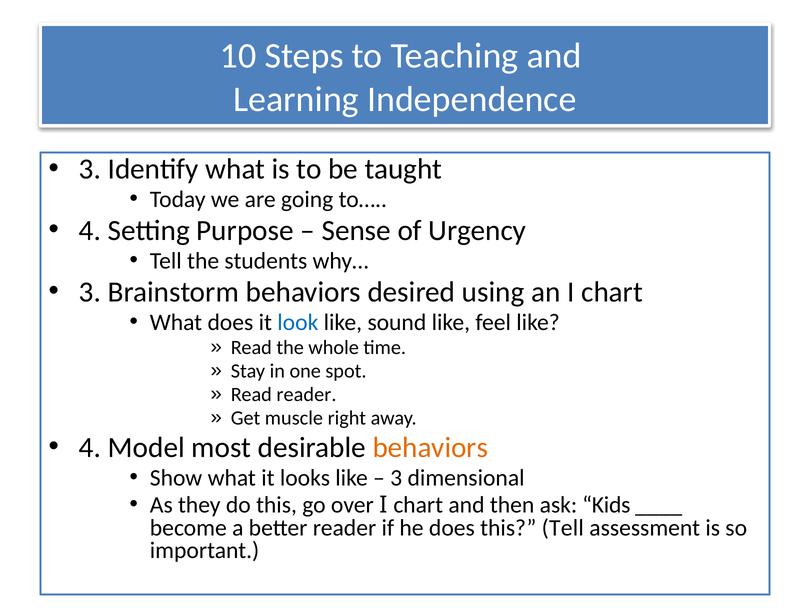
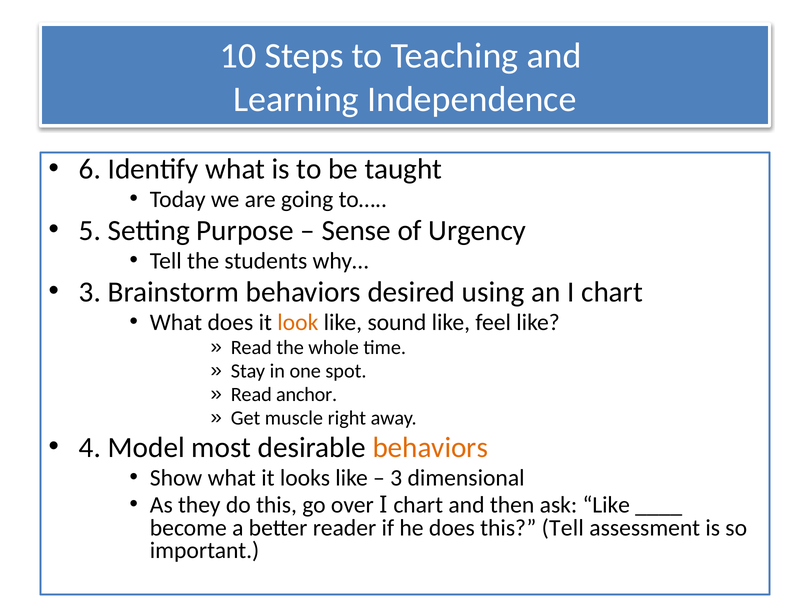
3: 3 -> 6 (90, 169)
4: 4 -> 5 (90, 230)
look colour: blue -> orange (298, 322)
Read reader: reader -> anchor (307, 394)
ask Kids: Kids -> Like (606, 505)
